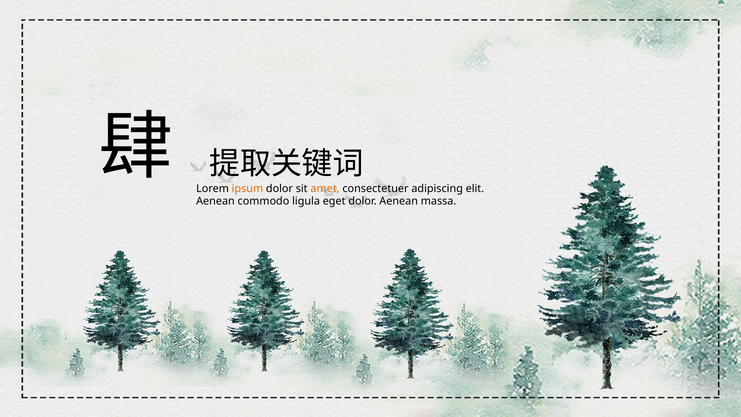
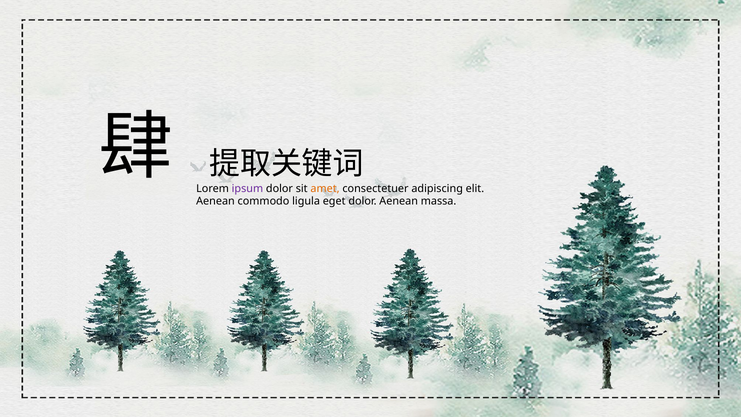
ipsum colour: orange -> purple (247, 188)
